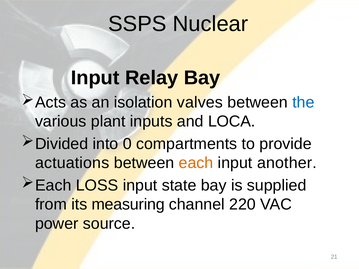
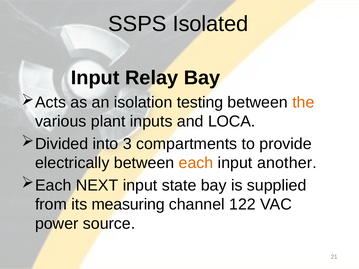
Nuclear: Nuclear -> Isolated (210, 24)
valves: valves -> testing (200, 102)
the colour: blue -> orange (303, 102)
0: 0 -> 3 (127, 144)
actuations: actuations -> electrically (72, 163)
LOSS: LOSS -> NEXT (97, 185)
220: 220 -> 122 (242, 205)
